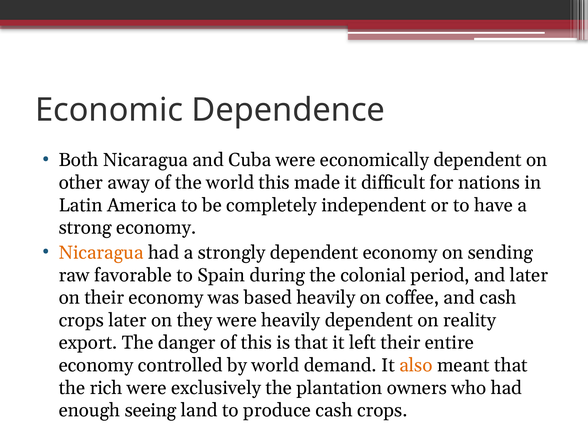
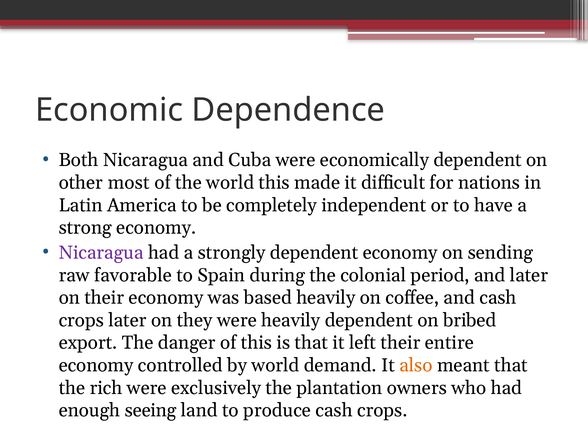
away: away -> most (129, 183)
Nicaragua colour: orange -> purple (101, 253)
reality: reality -> bribed (470, 320)
